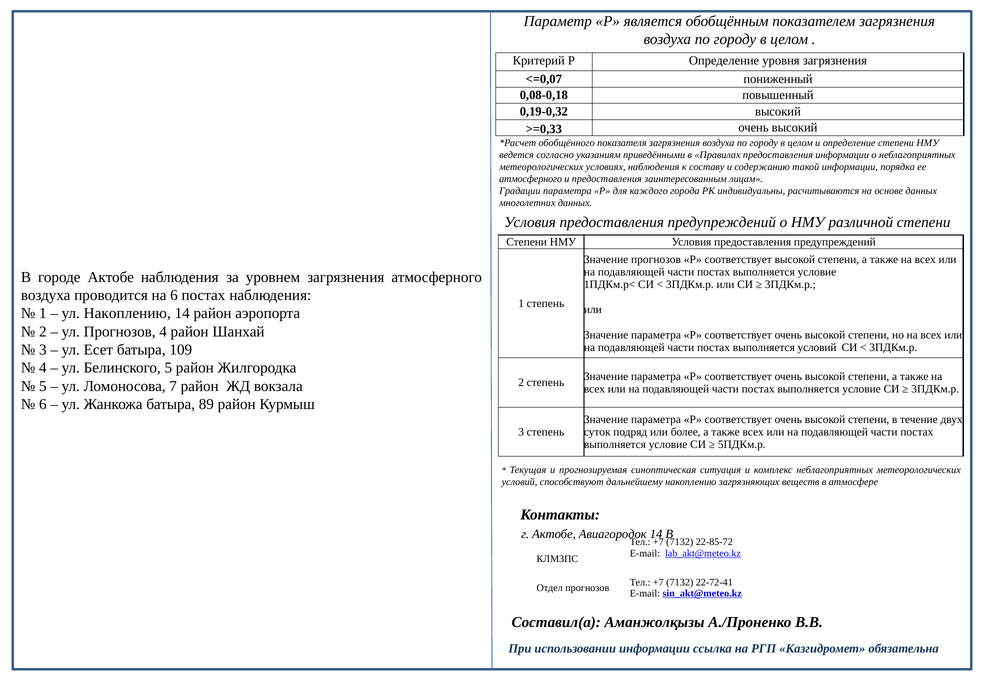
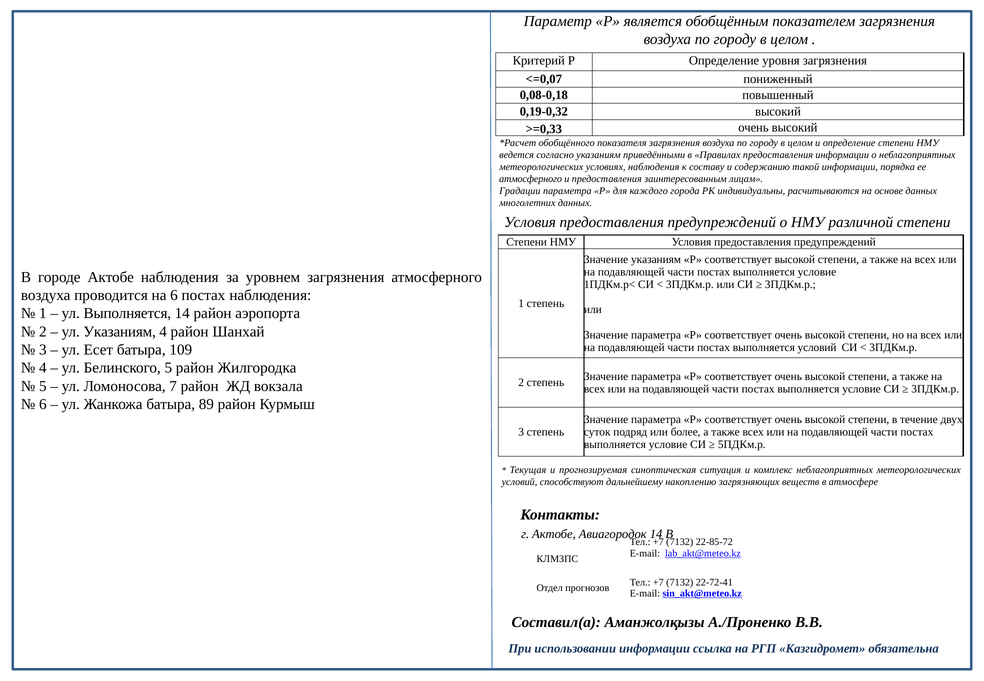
Значение прогнозов: прогнозов -> указаниям (656, 259)
ул Накоплению: Накоплению -> Выполняется (127, 313)
ул Прогнозов: Прогнозов -> Указаниям (120, 332)
